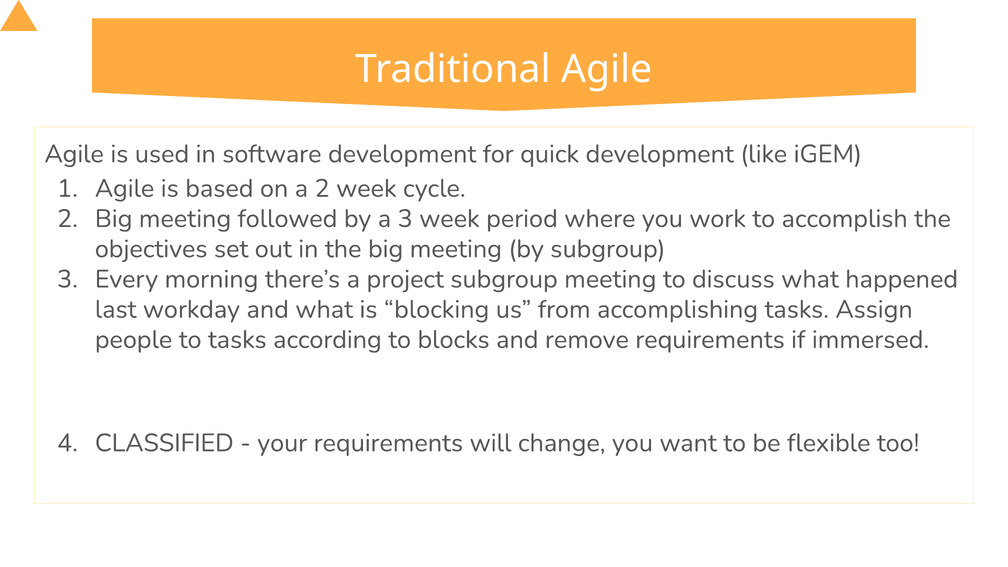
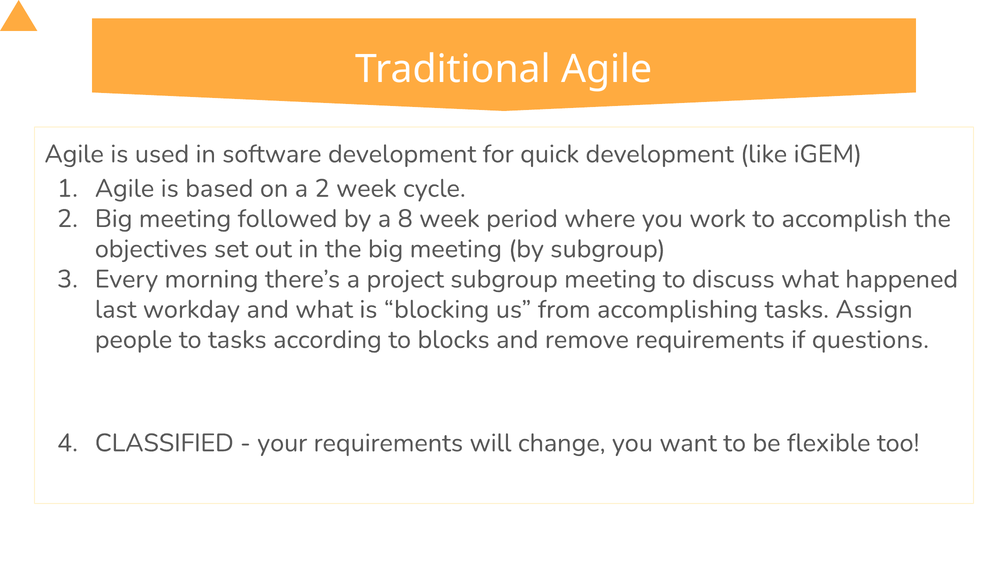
a 3: 3 -> 8 (405, 219)
immersed: immersed -> questions (870, 340)
